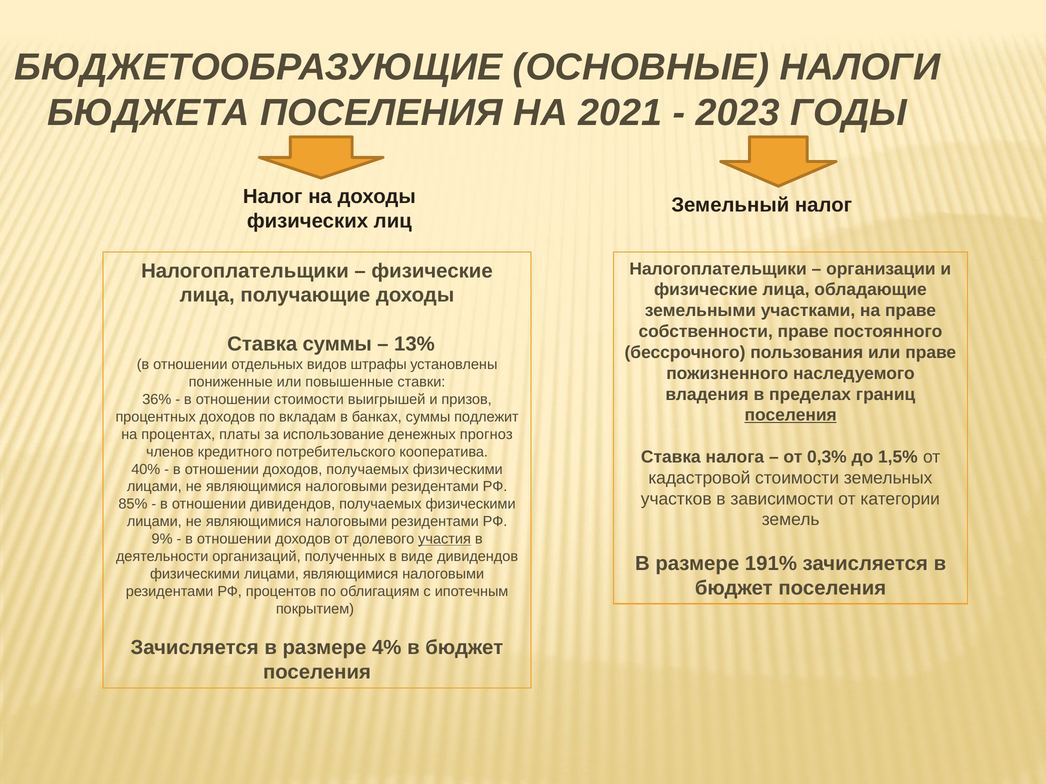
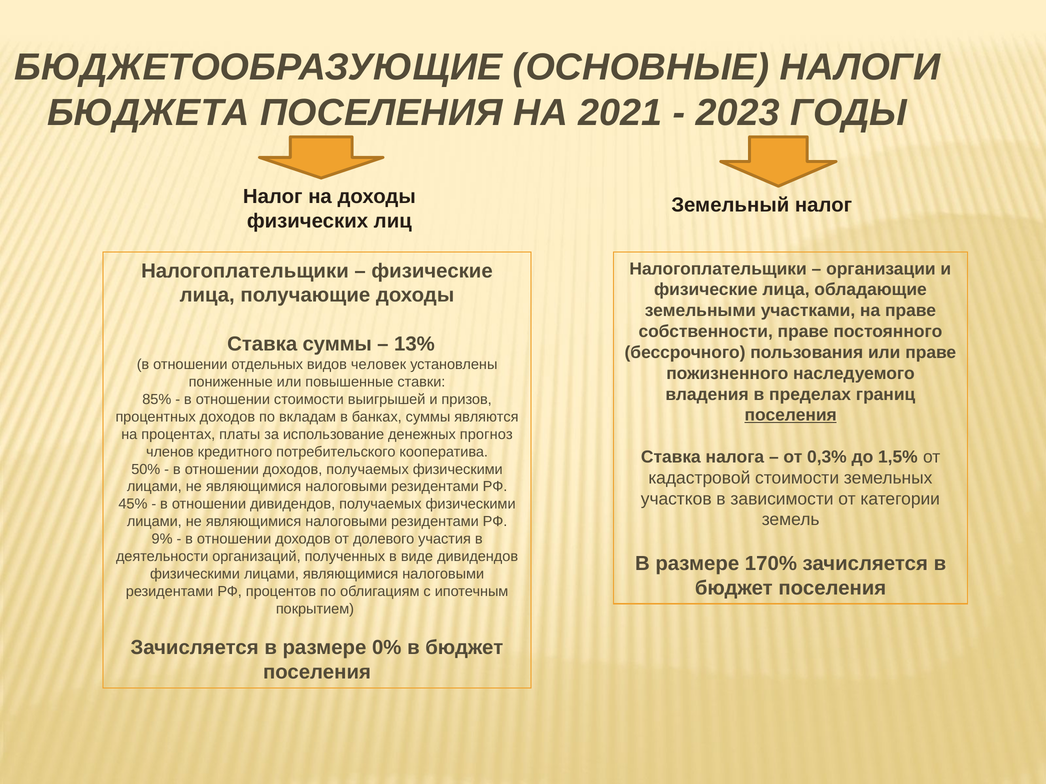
штрафы: штрафы -> человек (378, 365)
36%: 36% -> 85% (157, 400)
подлежит: подлежит -> являются (486, 417)
40%: 40% -> 50% (146, 470)
85%: 85% -> 45% (133, 504)
участия underline: present -> none (445, 539)
191%: 191% -> 170% (771, 564)
4%: 4% -> 0% (387, 648)
